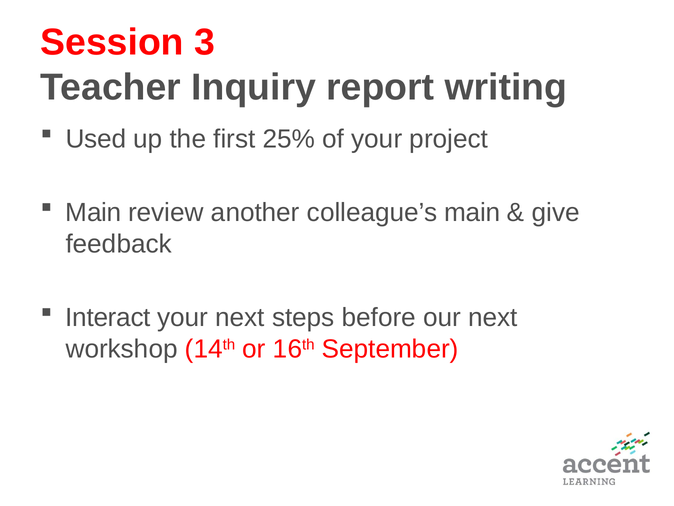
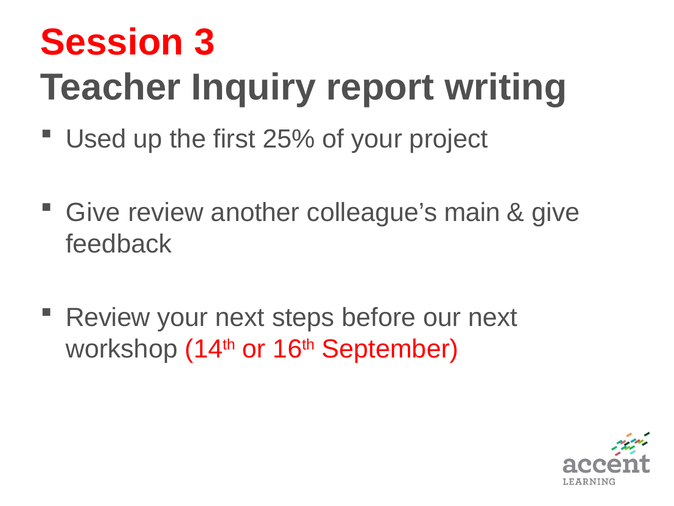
Main: Main -> Give (93, 212)
Interact: Interact -> Review (108, 317)
